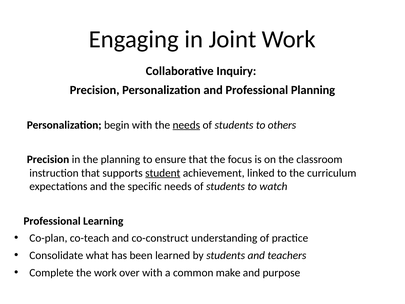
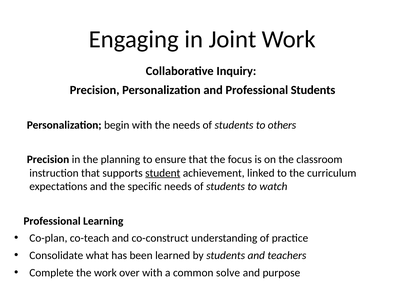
Professional Planning: Planning -> Students (313, 90)
needs underline: present -> none (186, 125)
make: make -> solve (228, 272)
